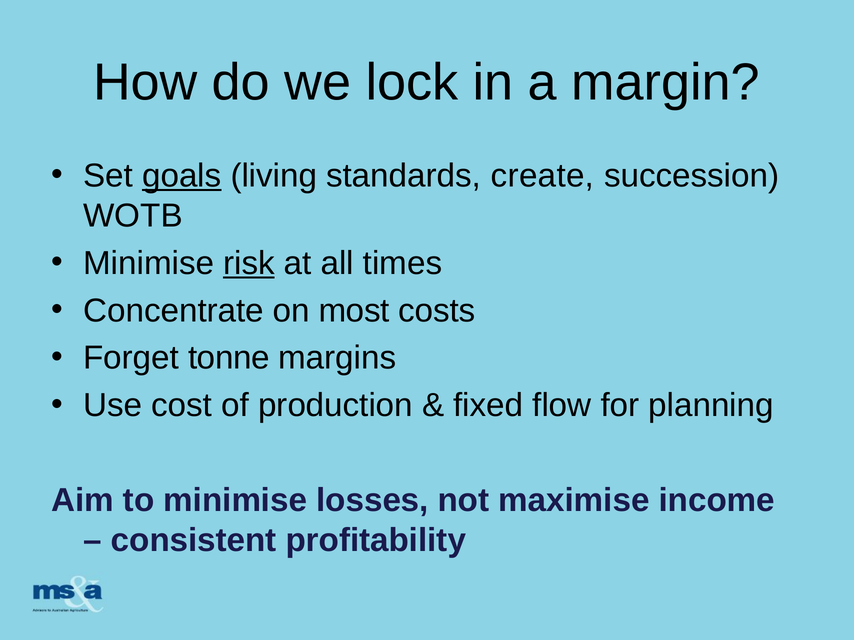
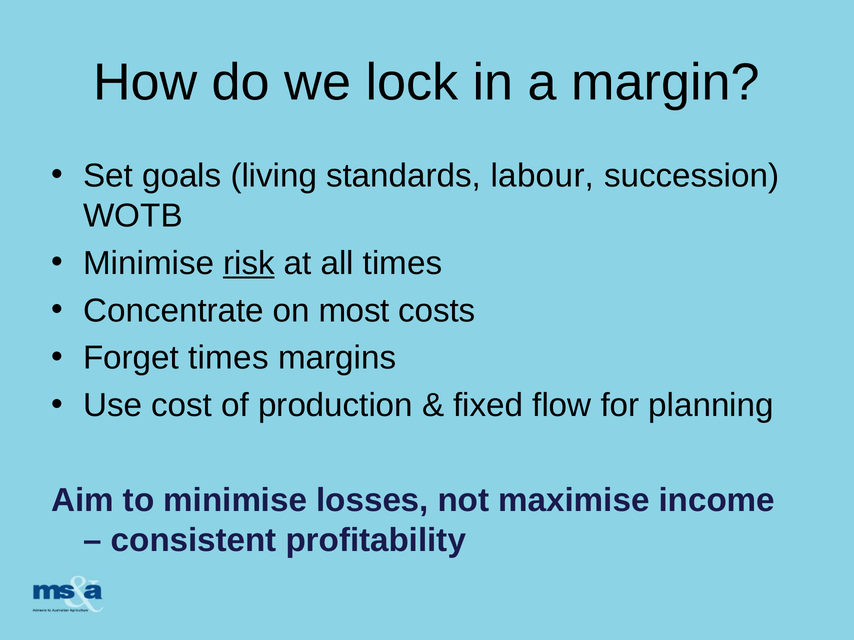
goals underline: present -> none (182, 176)
create: create -> labour (542, 176)
Forget tonne: tonne -> times (229, 358)
